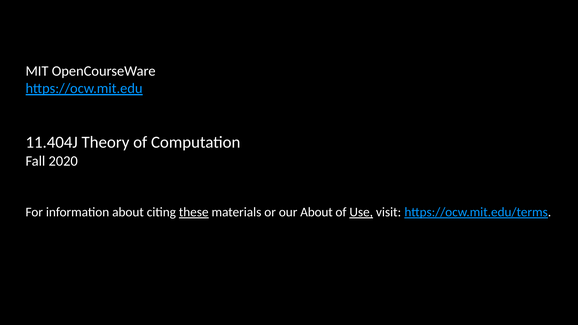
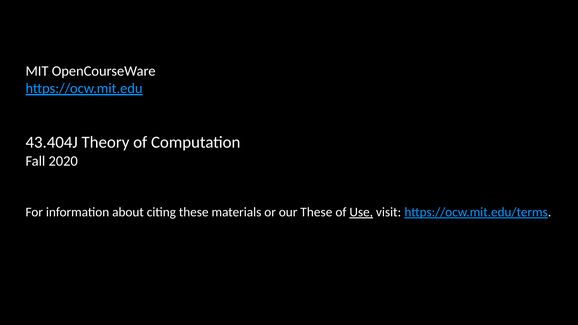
11.404J: 11.404J -> 43.404J (52, 142)
these underline: present -> none (194, 212)
our About: About -> These (316, 212)
